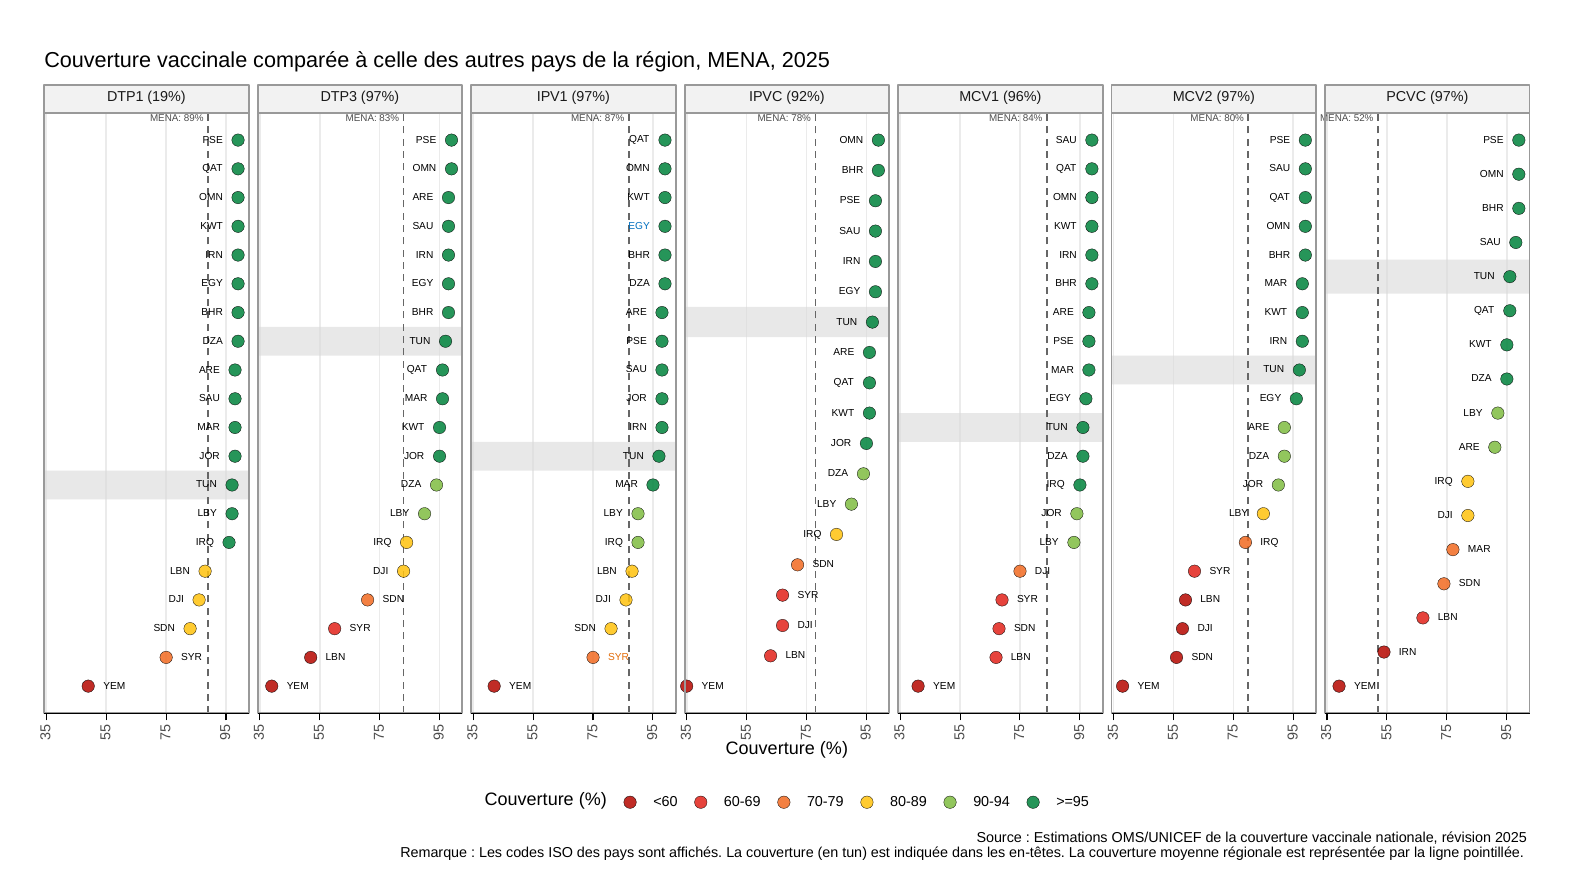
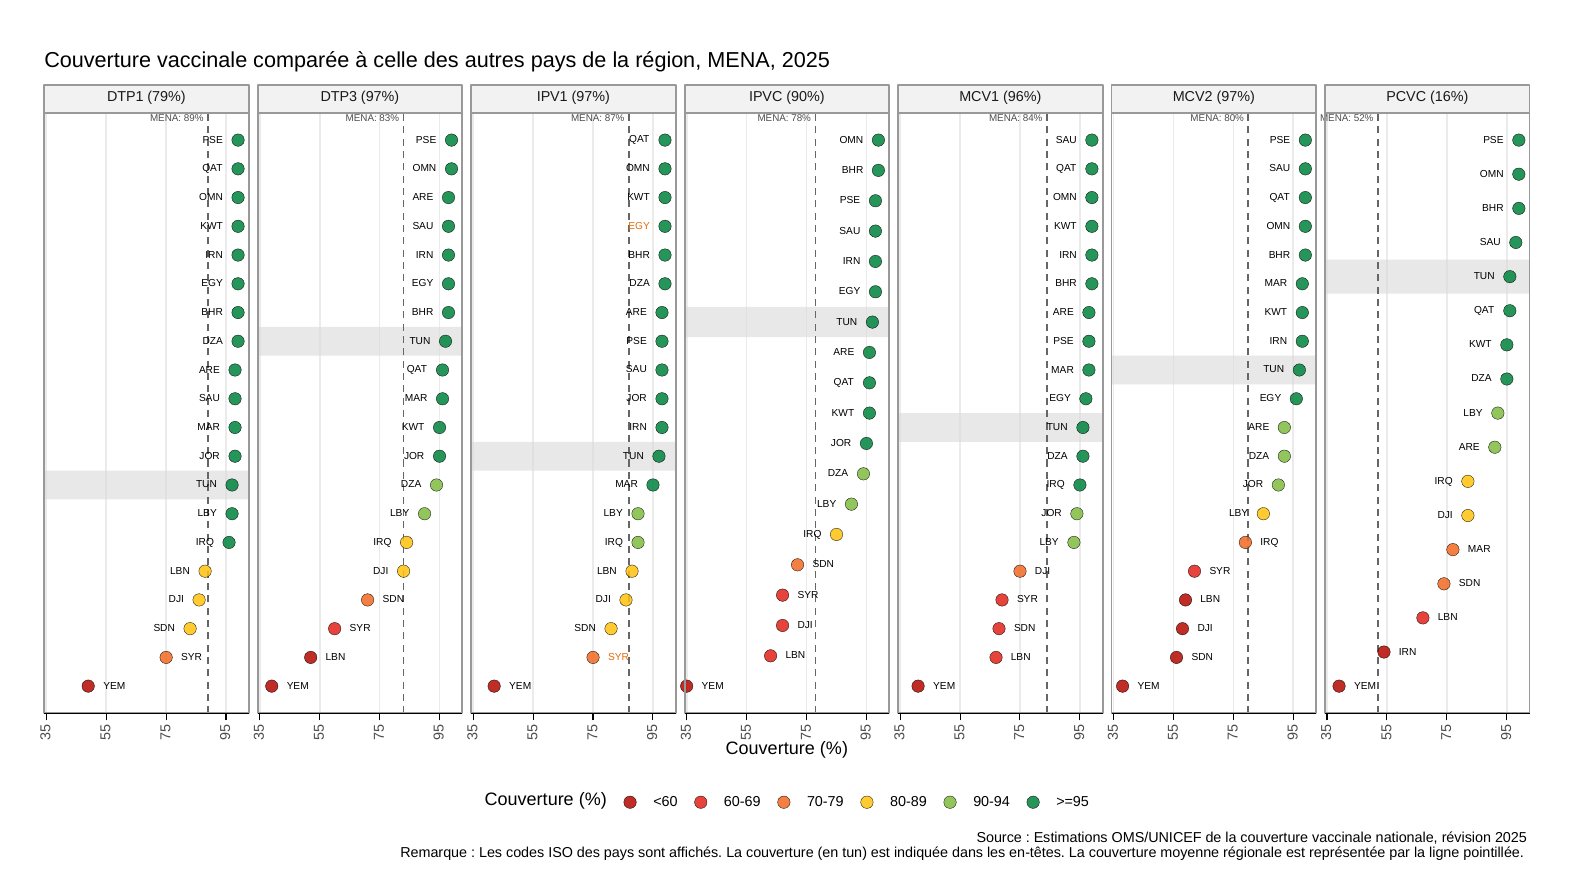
19%: 19% -> 79% (167, 97)
92%: 92% -> 90% (806, 97)
PCVC 97%: 97% -> 16% (1449, 97)
EGY colour: blue -> orange (639, 226)
